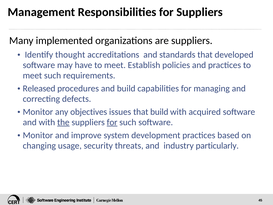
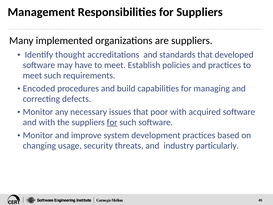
Released: Released -> Encoded (39, 88)
objectives: objectives -> necessary (89, 112)
that build: build -> poor (159, 112)
the underline: present -> none (63, 122)
